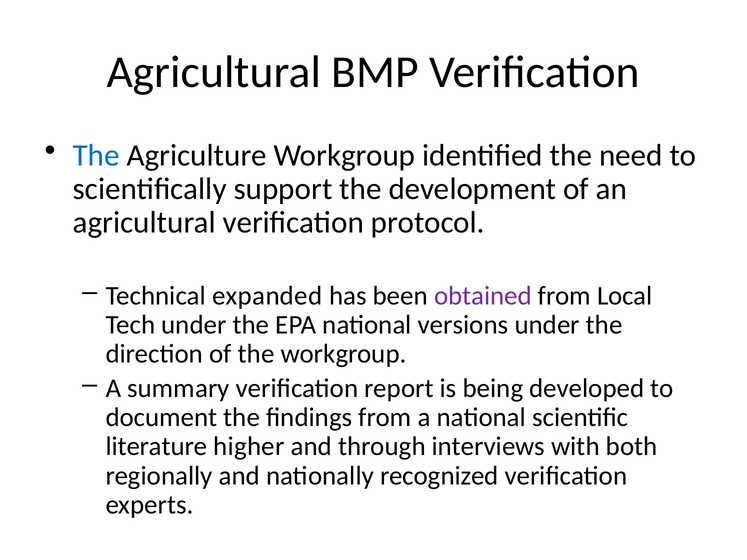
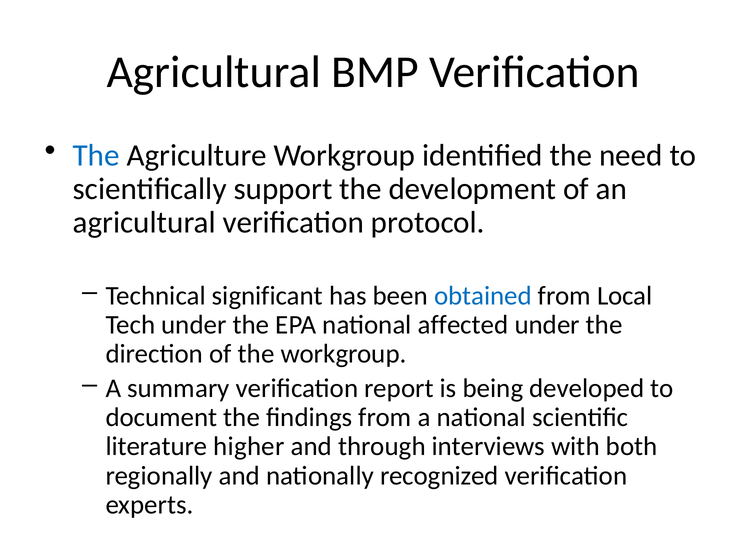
expanded: expanded -> significant (267, 296)
obtained colour: purple -> blue (483, 296)
versions: versions -> affected (463, 325)
